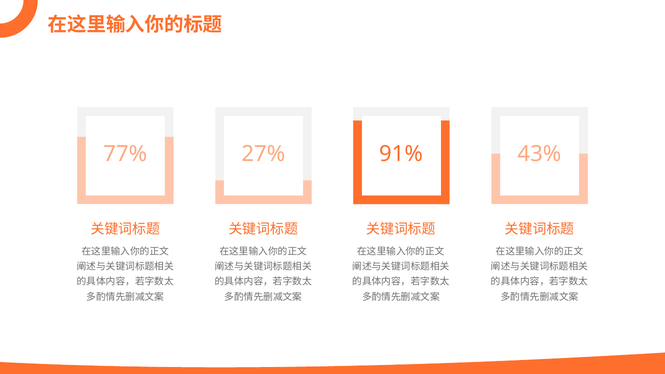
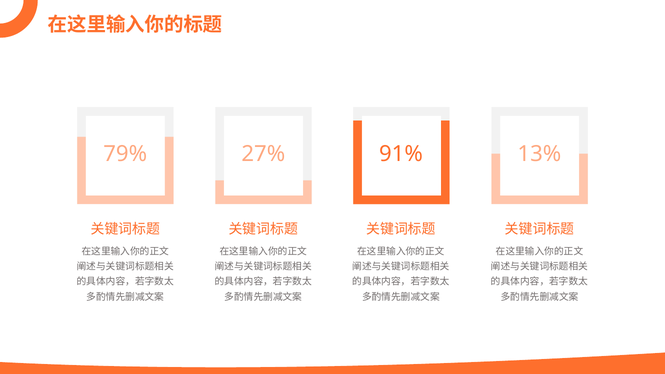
77%: 77% -> 79% (125, 154)
43%: 43% -> 13% (539, 154)
